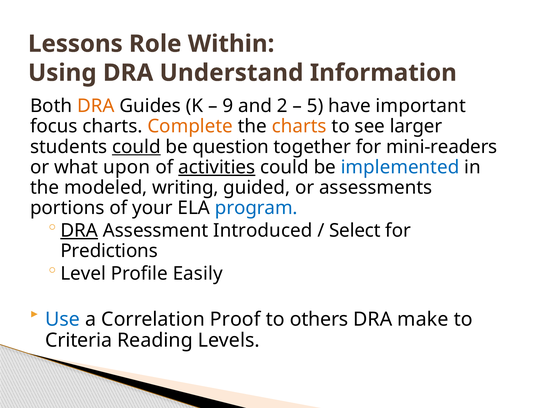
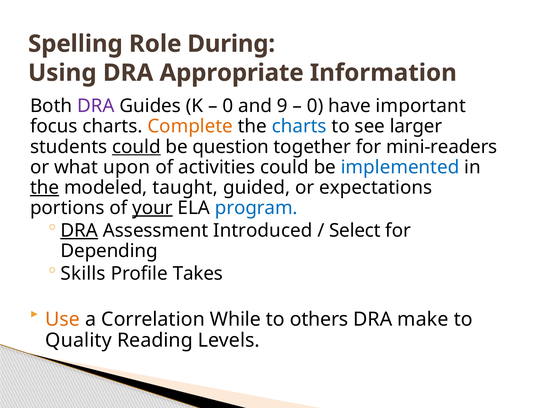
Lessons: Lessons -> Spelling (75, 44)
Within: Within -> During (231, 44)
Understand: Understand -> Appropriate (232, 73)
DRA colour: orange -> purple (96, 106)
9: 9 -> 0 (228, 106)
2: 2 -> 9 (282, 106)
5: 5 -> 0 (315, 106)
charts colour: orange -> blue (299, 126)
activities underline: present -> none (217, 167)
the underline: none -> present (45, 188)
writing: writing -> taught (185, 188)
assessments: assessments -> expectations (376, 188)
your underline: none -> present (152, 208)
Predictions: Predictions -> Depending (109, 251)
Level: Level -> Skills (83, 273)
Easily: Easily -> Takes (198, 273)
Use colour: blue -> orange (63, 319)
Proof: Proof -> While (235, 319)
Criteria: Criteria -> Quality (79, 340)
